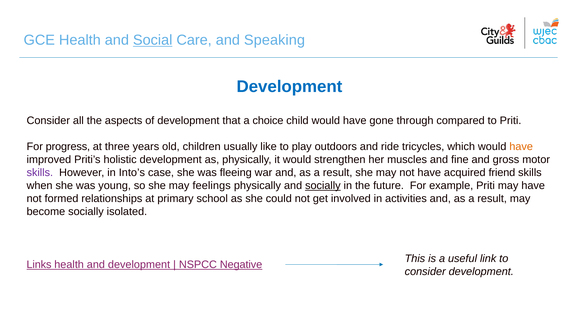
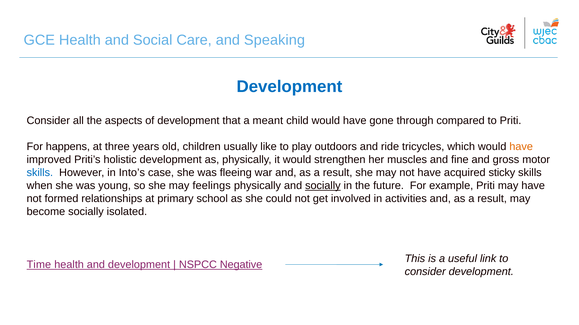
Social underline: present -> none (153, 40)
choice: choice -> meant (268, 121)
progress: progress -> happens (68, 147)
skills colour: purple -> blue (40, 173)
friend: friend -> sticky (502, 173)
Links: Links -> Time (39, 265)
